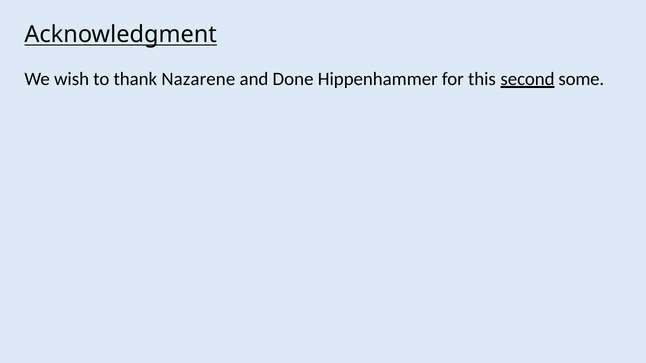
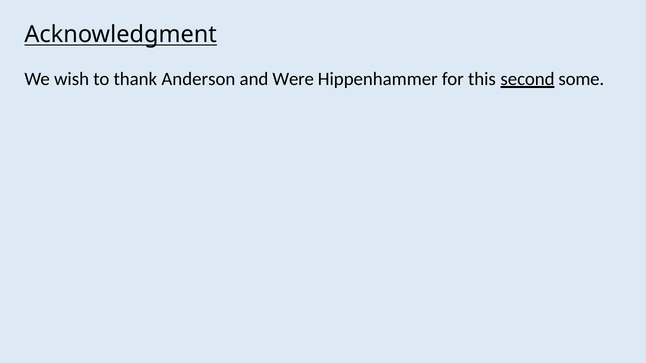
Nazarene: Nazarene -> Anderson (198, 79)
Done: Done -> Were (293, 79)
